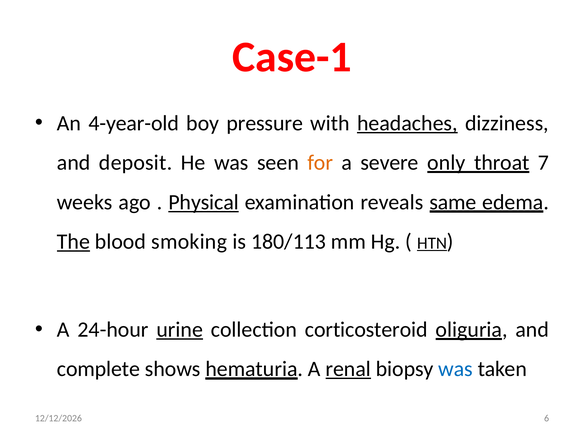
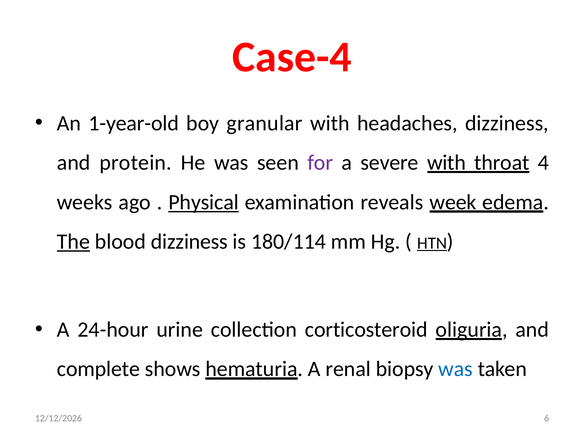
Case-1: Case-1 -> Case-4 (292, 57)
4-year-old: 4-year-old -> 1-year-old (134, 123)
pressure: pressure -> granular (265, 123)
headaches underline: present -> none (407, 123)
deposit: deposit -> protein (136, 163)
for colour: orange -> purple (320, 163)
severe only: only -> with (447, 163)
7: 7 -> 4 (543, 163)
same: same -> week (453, 202)
blood smoking: smoking -> dizziness (189, 242)
180/113: 180/113 -> 180/114 (289, 242)
urine underline: present -> none (180, 330)
renal underline: present -> none (348, 369)
